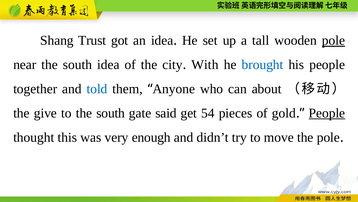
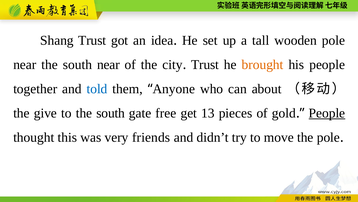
pole underline: present -> none (334, 40)
south idea: idea -> near (108, 64)
With: With -> Trust (205, 64)
brought colour: blue -> orange (263, 64)
said: said -> free (166, 113)
54: 54 -> 13 (208, 113)
enough: enough -> friends (151, 137)
